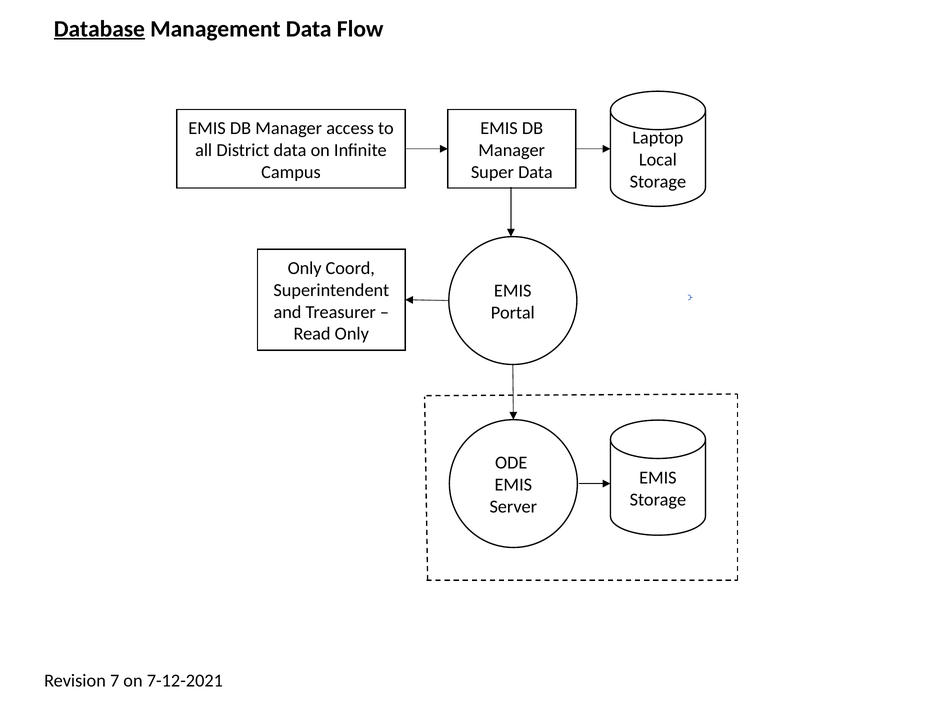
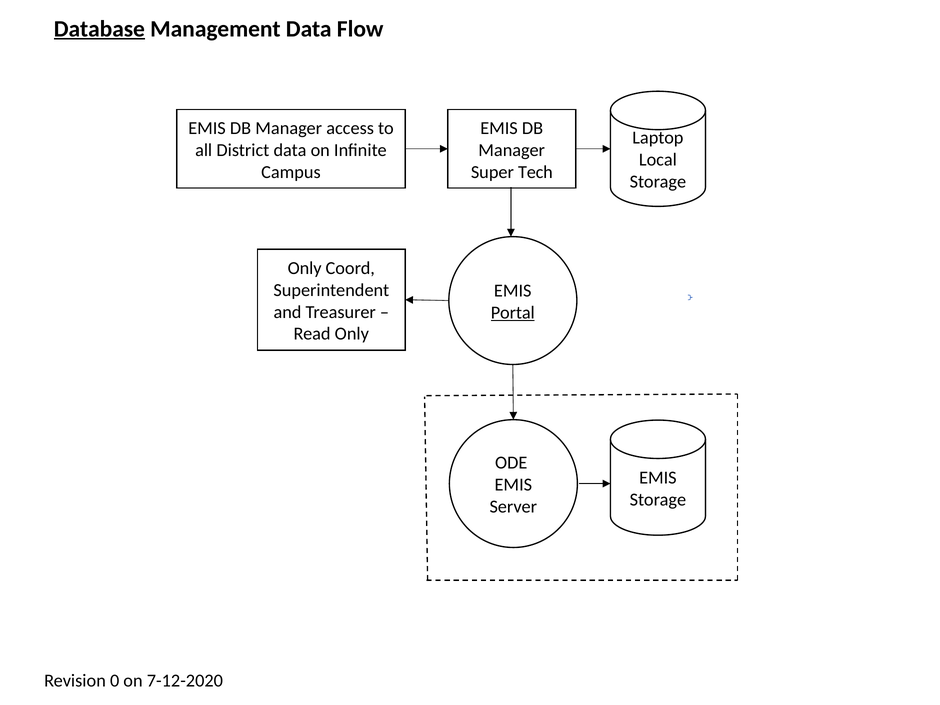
Super Data: Data -> Tech (535, 172)
Portal underline: none -> present (513, 313)
7: 7 -> 0 (115, 681)
7-12-2021: 7-12-2021 -> 7-12-2020 (185, 681)
